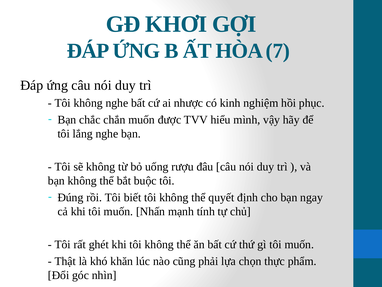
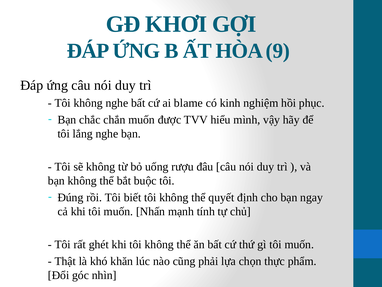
7: 7 -> 9 (278, 51)
nhược: nhược -> blame (188, 103)
